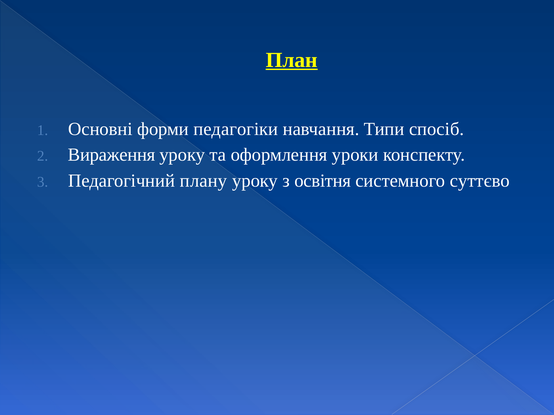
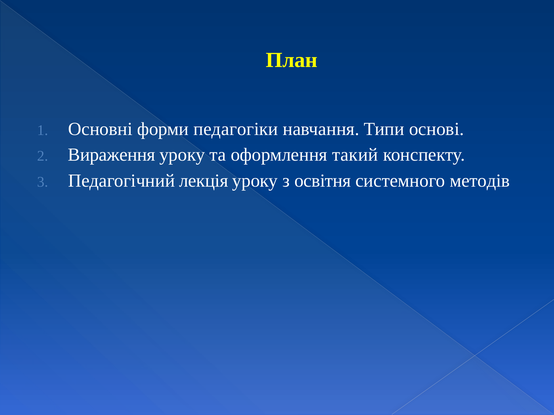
План underline: present -> none (292, 60)
спосіб: спосіб -> основі (437, 129)
уроки: уроки -> такий (355, 155)
плану: плану -> лекція (204, 181)
суттєво: суттєво -> методів (480, 181)
